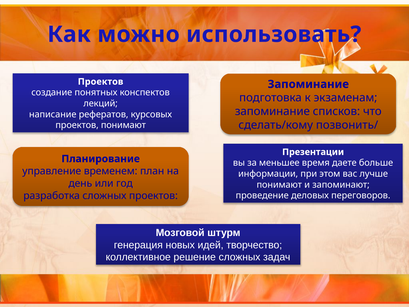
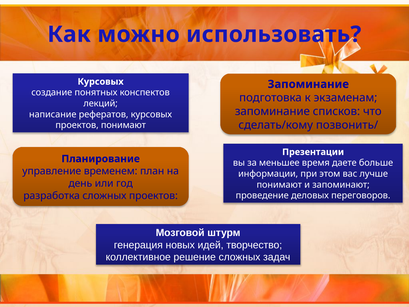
Проектов: Проектов -> Курсовых (101, 82)
